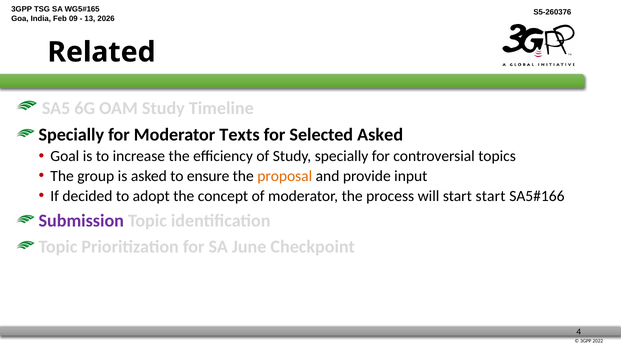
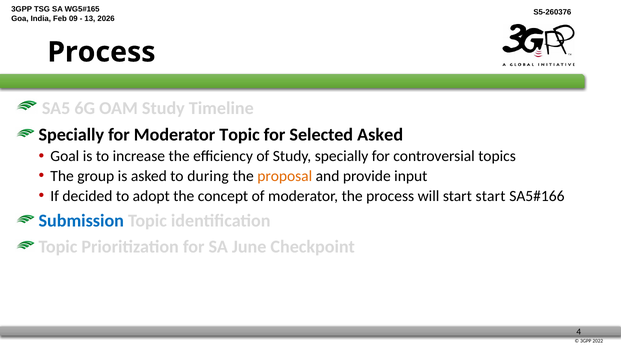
Related: Related -> Process (101, 52)
Moderator Texts: Texts -> Topic (240, 135)
ensure: ensure -> during (208, 176)
Submission colour: purple -> blue (81, 221)
